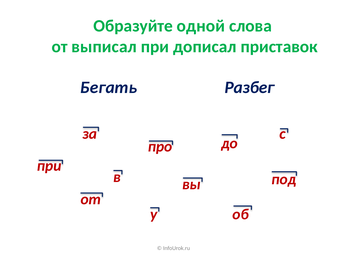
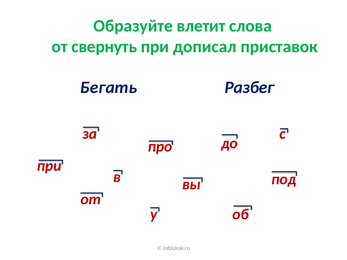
одной: одной -> влетит (201, 26)
выписал: выписал -> свернуть (104, 47)
